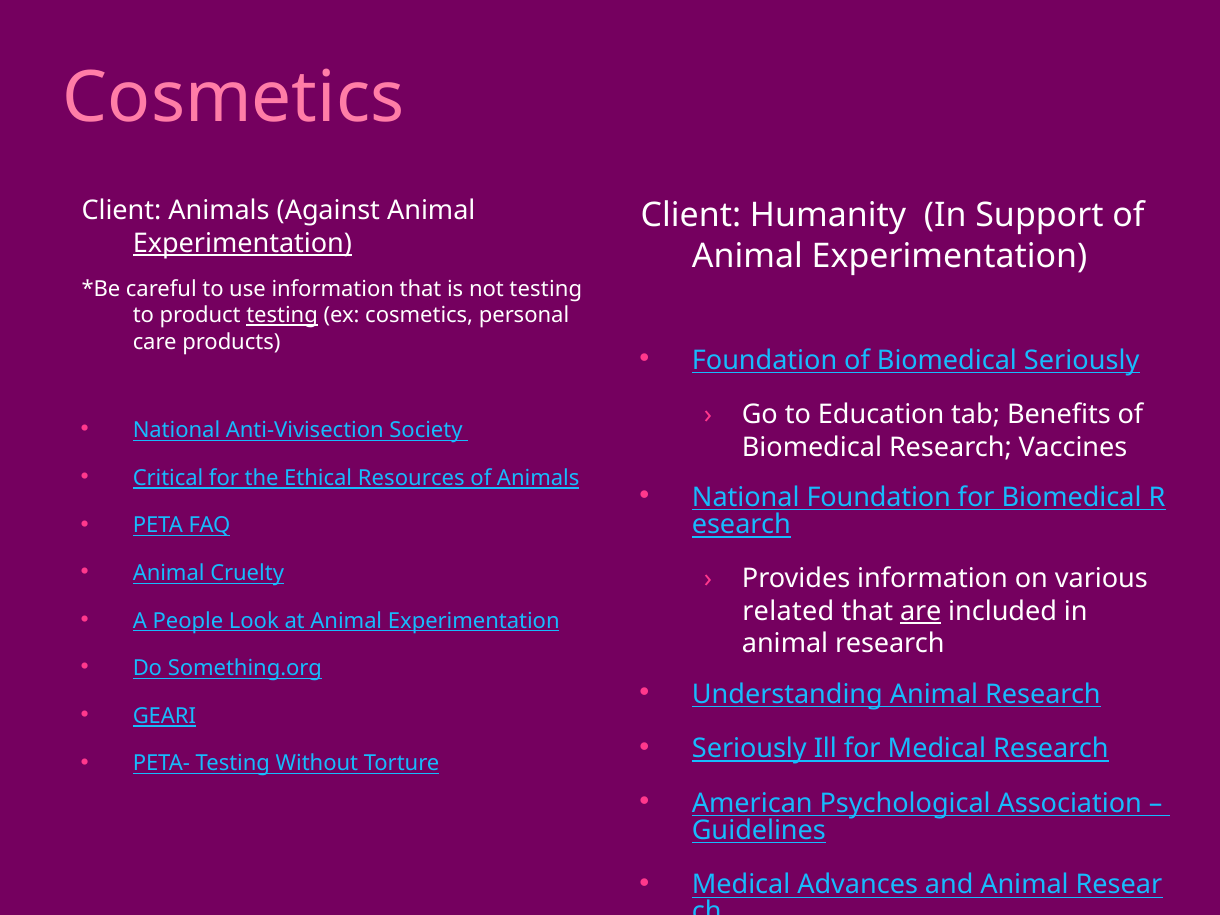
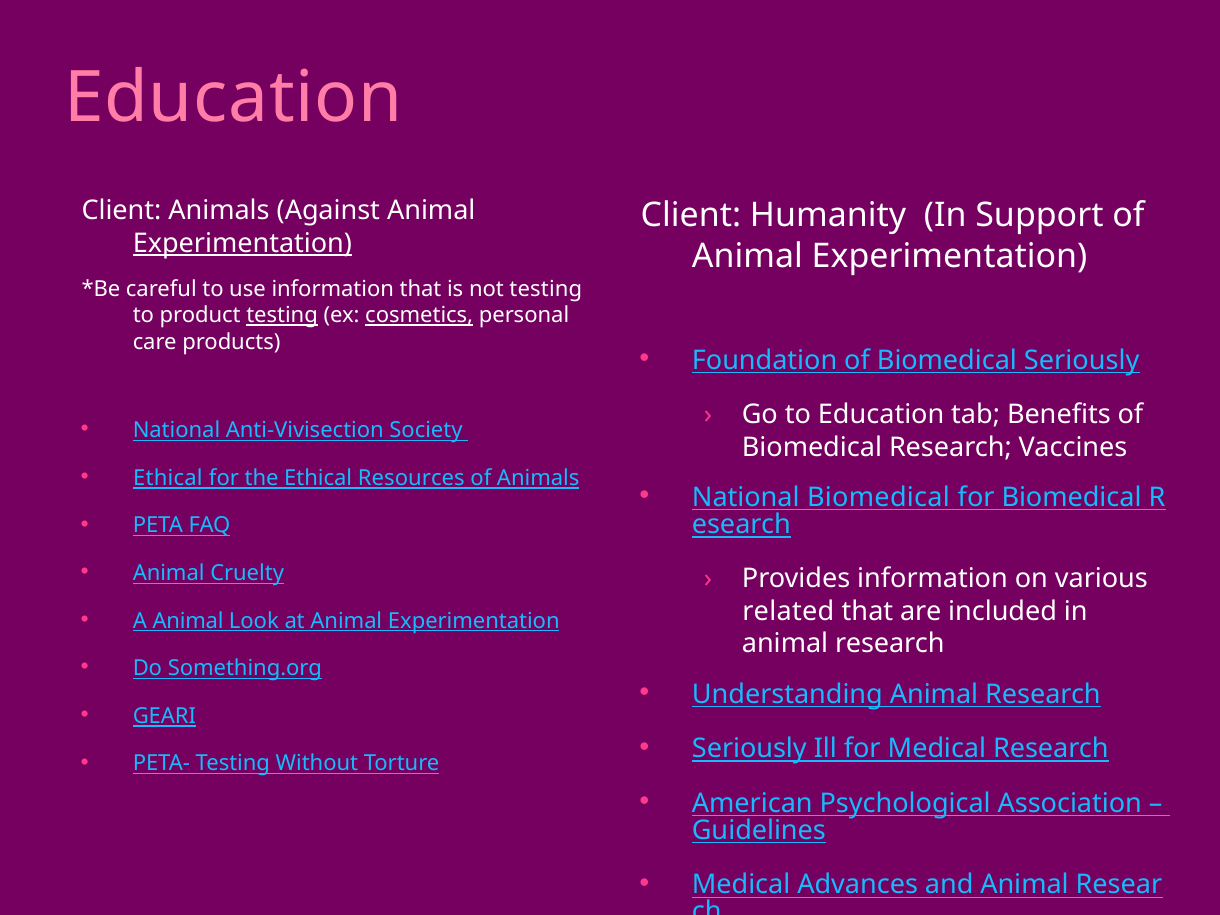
Cosmetics: Cosmetics -> Education (233, 98)
cosmetics underline: none -> present (419, 316)
Critical: Critical -> Ethical (168, 478)
National Foundation: Foundation -> Biomedical (878, 497)
are underline: present -> none (921, 612)
A People: People -> Animal (188, 621)
